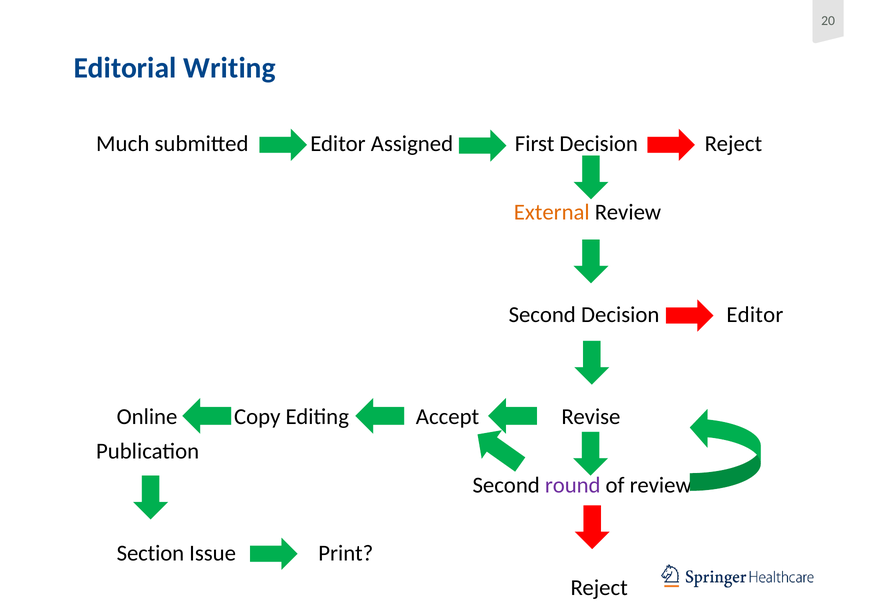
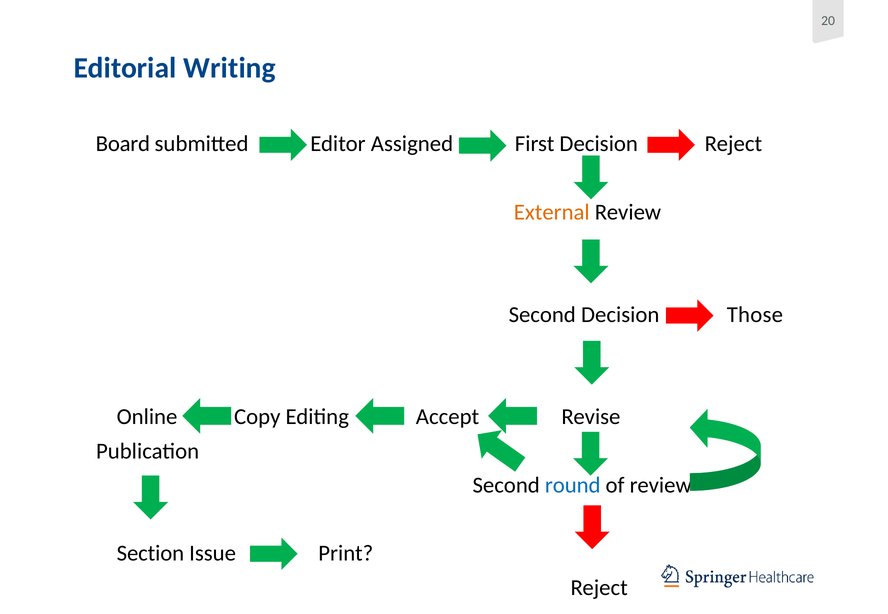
Much: Much -> Board (123, 144)
Decision Editor: Editor -> Those (755, 315)
round colour: purple -> blue (573, 486)
